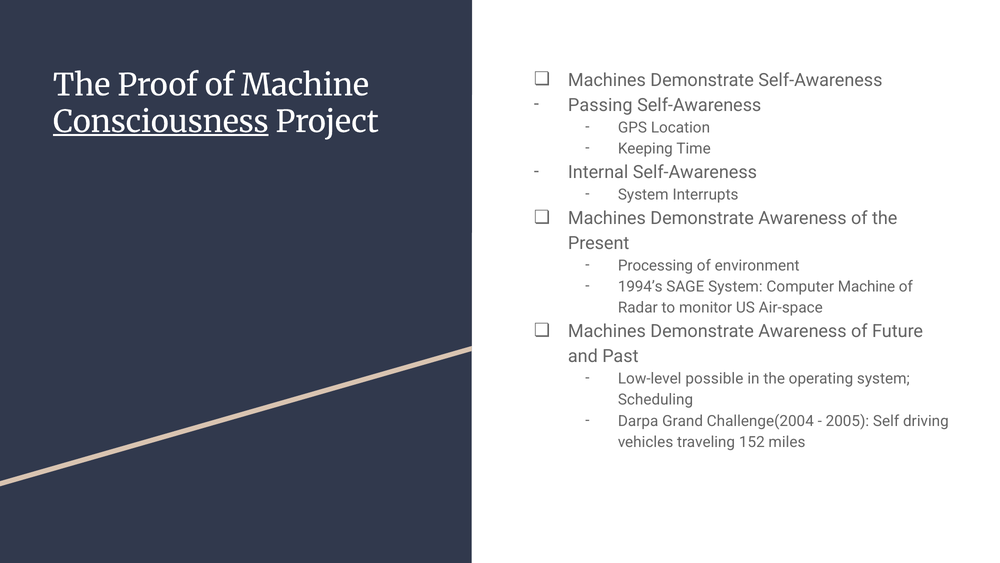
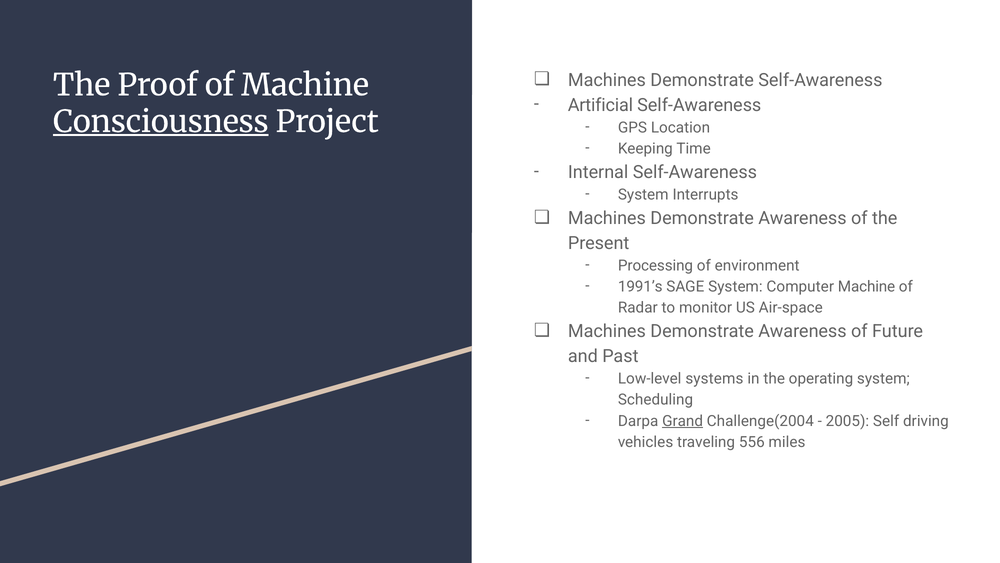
Passing: Passing -> Artificial (600, 105)
1994’s: 1994’s -> 1991’s (640, 287)
possible: possible -> systems (714, 379)
Grand underline: none -> present (683, 421)
152: 152 -> 556 (752, 442)
